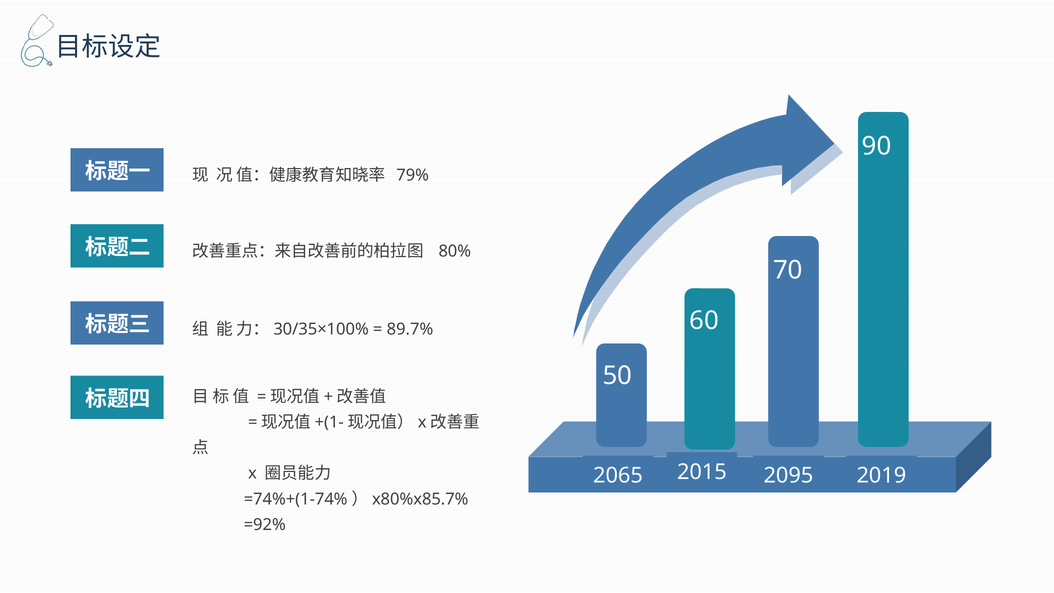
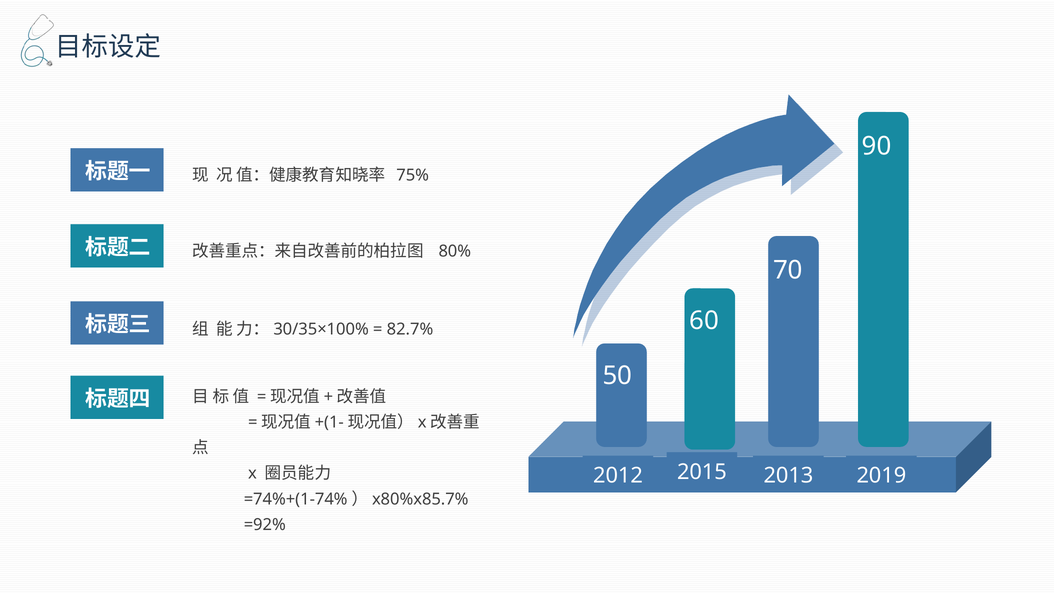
79%: 79% -> 75% (413, 175)
89.7%: 89.7% -> 82.7% (410, 329)
2065: 2065 -> 2012 (618, 476)
2095: 2095 -> 2013 (788, 476)
